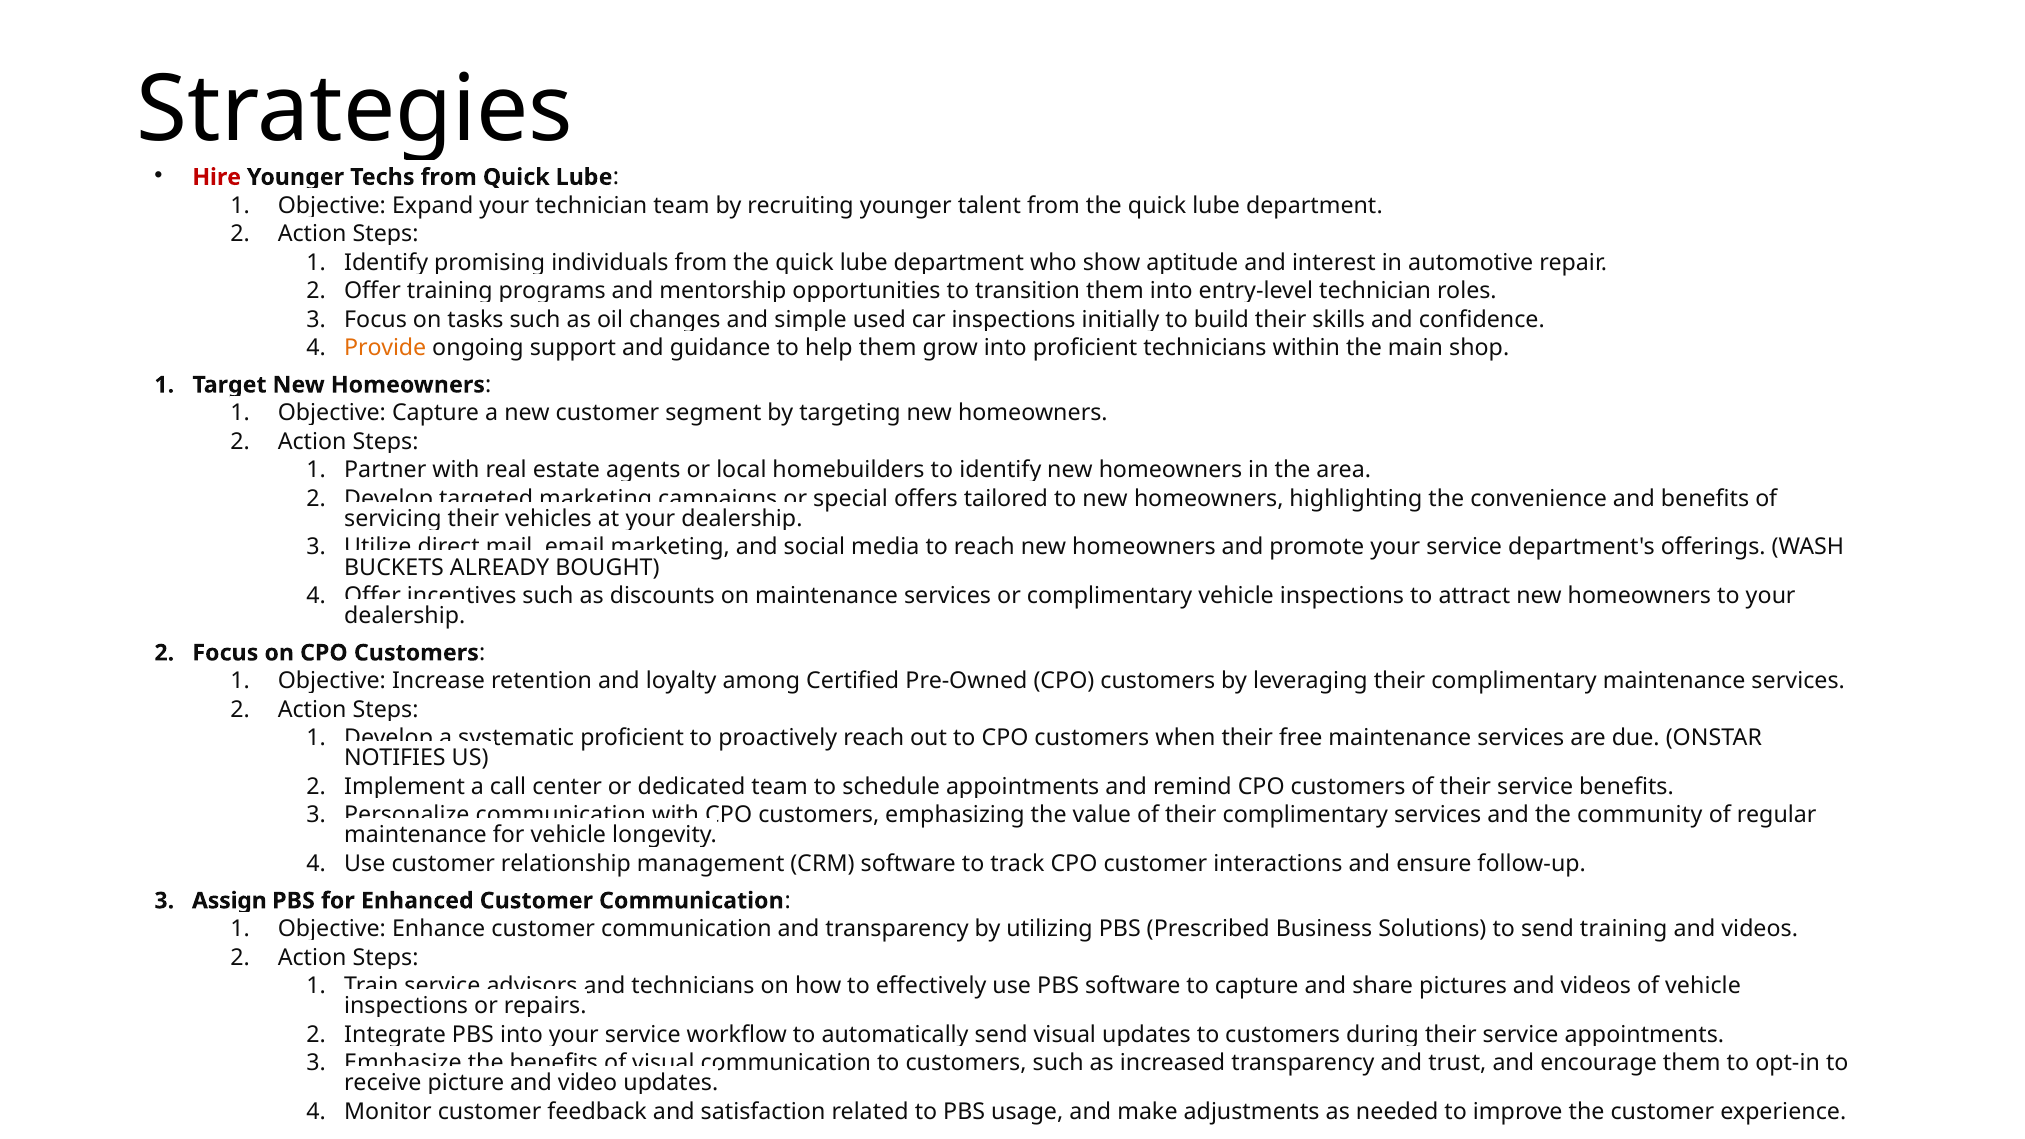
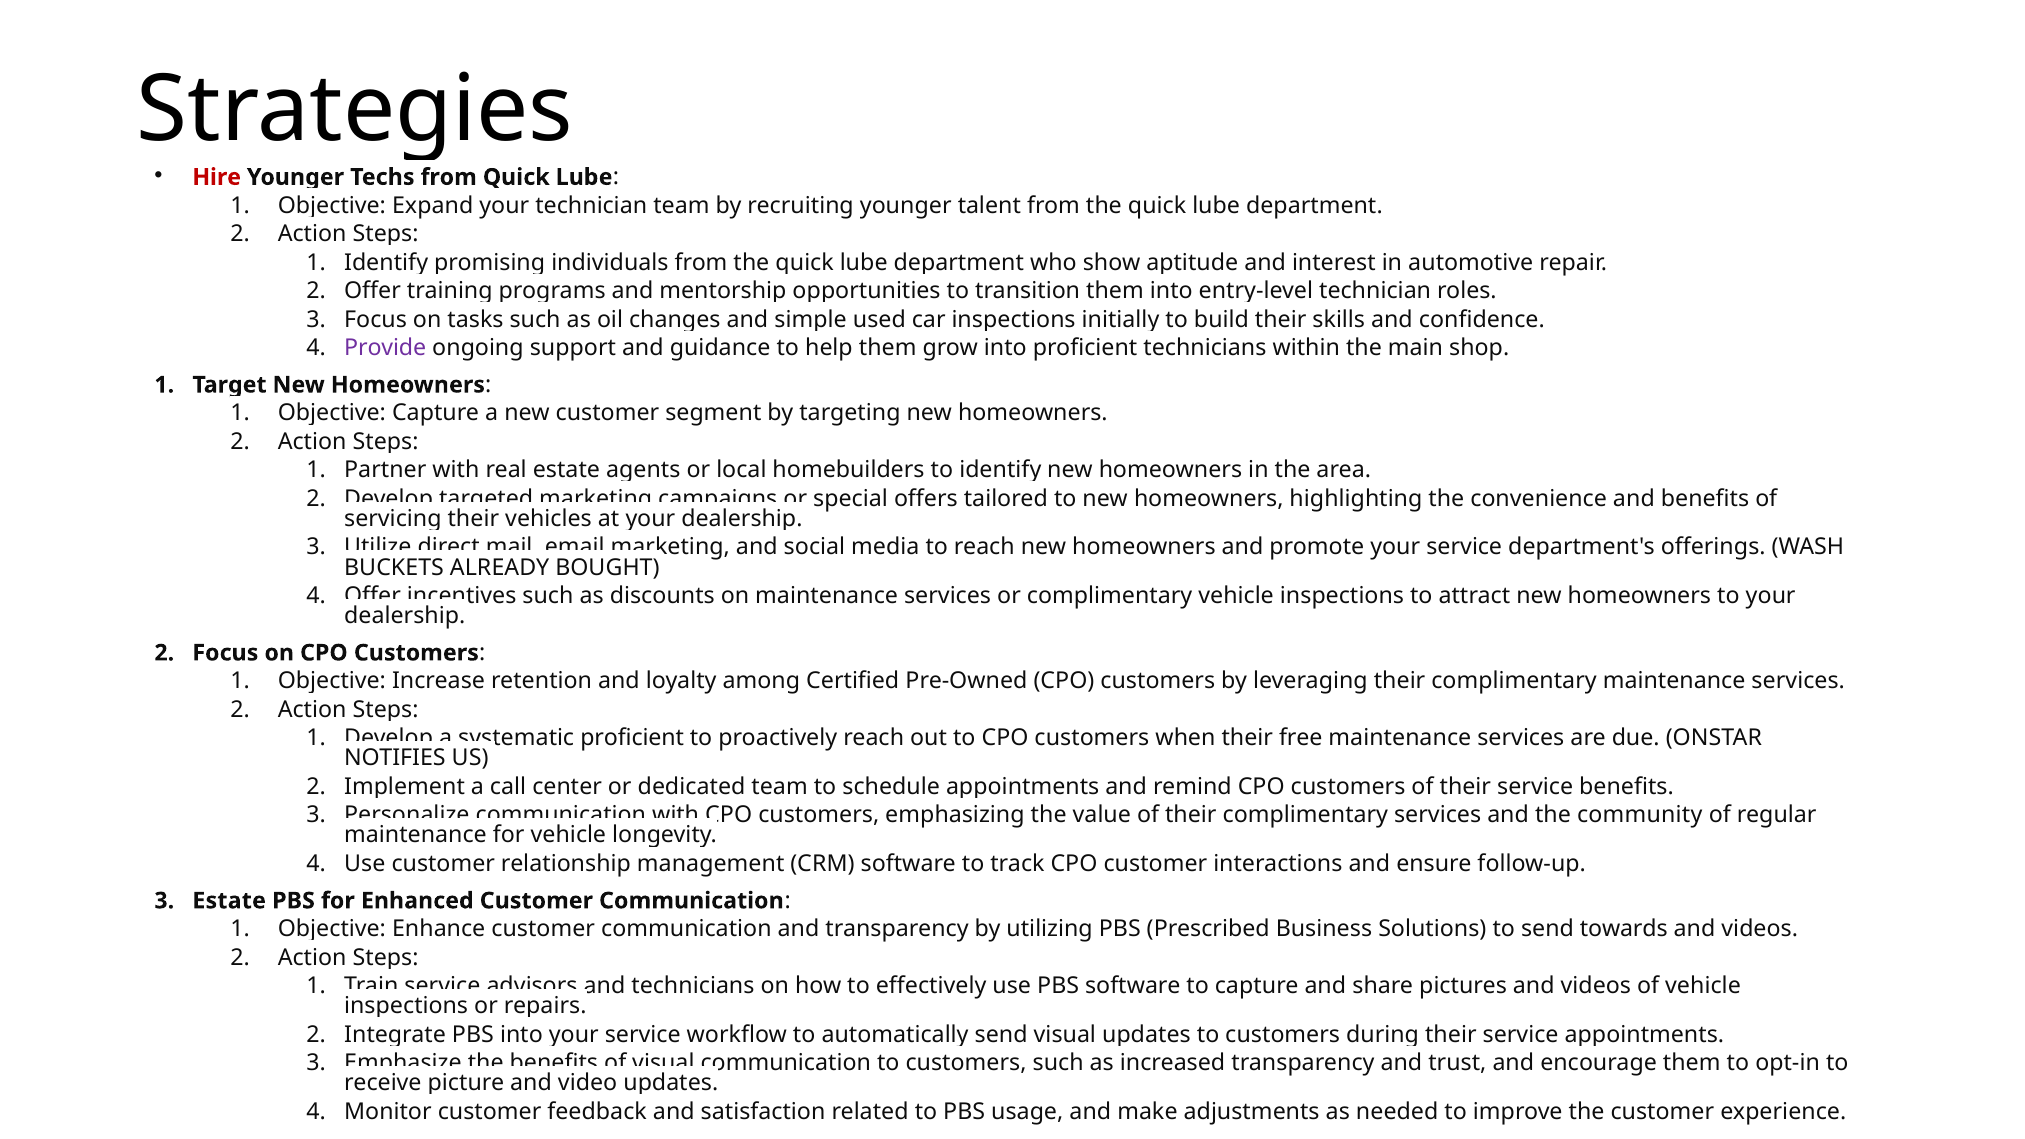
Provide colour: orange -> purple (385, 348)
Assign: Assign -> Estate (229, 901)
send training: training -> towards (1624, 929)
